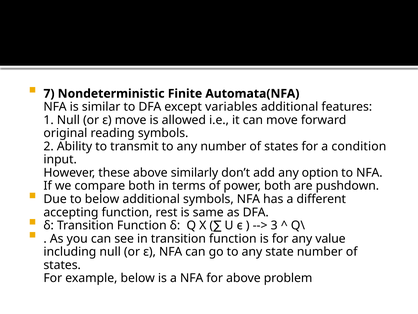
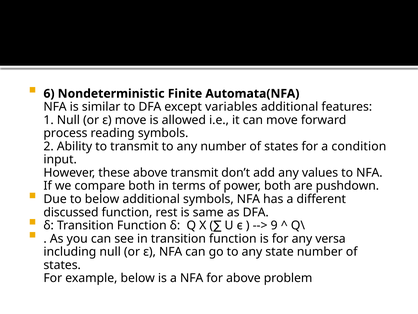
7: 7 -> 6 (49, 93)
original: original -> process (65, 133)
above similarly: similarly -> transmit (195, 172)
option: option -> values (320, 172)
accepting: accepting -> discussed (71, 212)
3: 3 -> 9 (274, 225)
value: value -> versa (331, 238)
